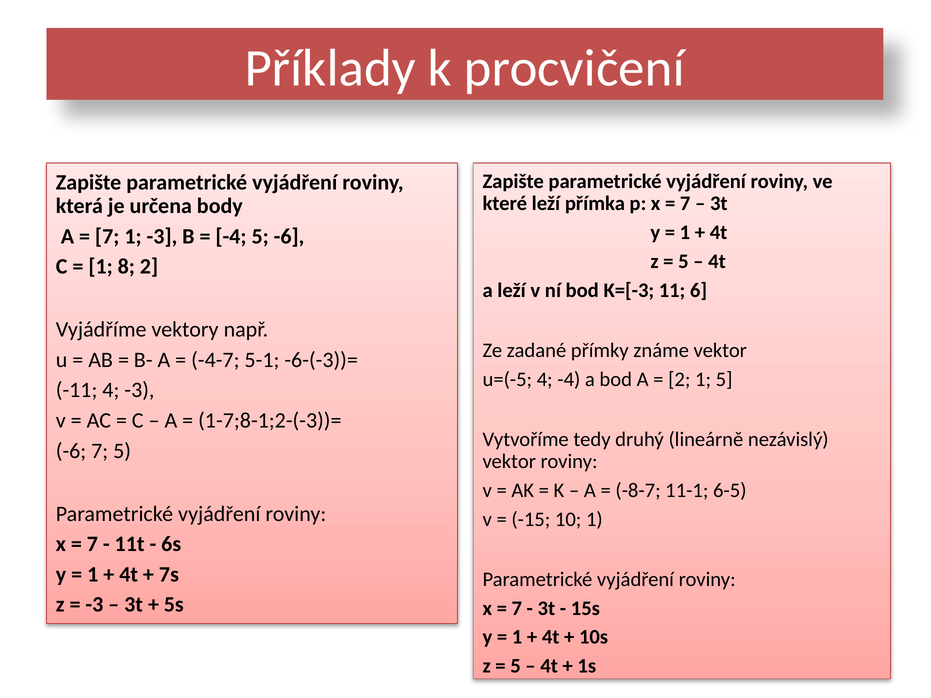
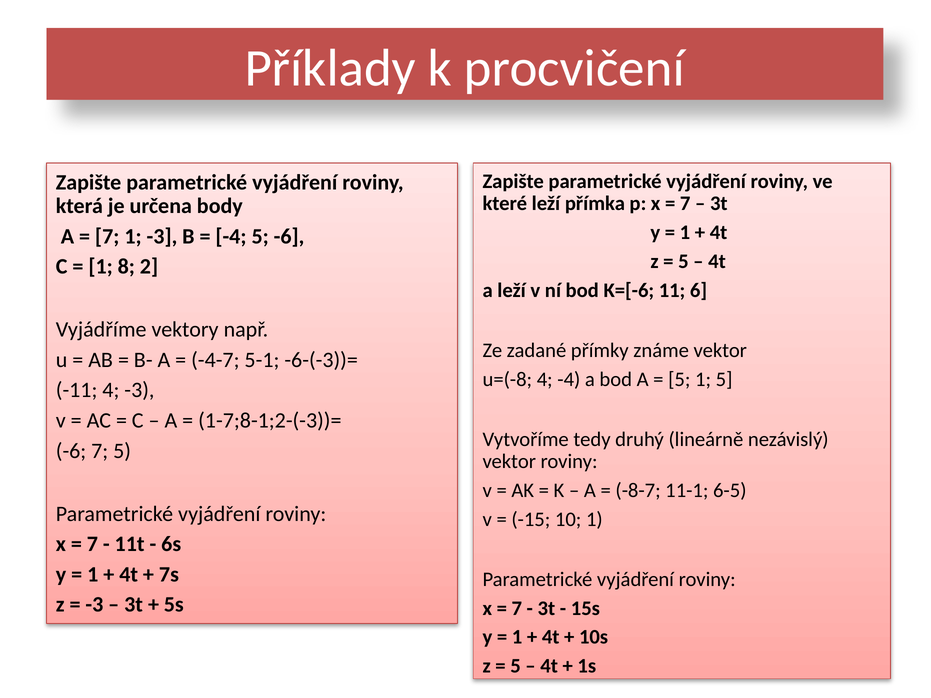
K=[-3: K=[-3 -> K=[-6 (629, 290)
u=(-5: u=(-5 -> u=(-8 (507, 379)
2: 2 -> 5 (679, 379)
